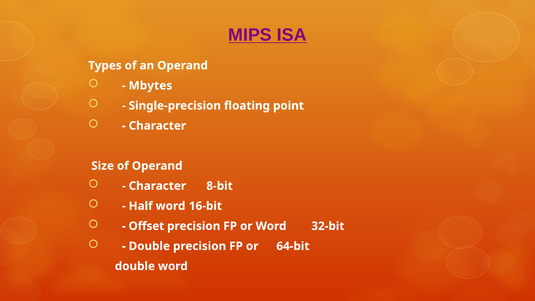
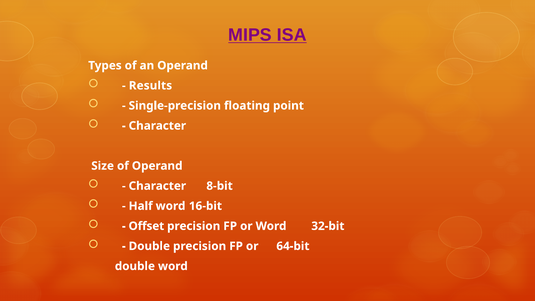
Mbytes: Mbytes -> Results (150, 86)
